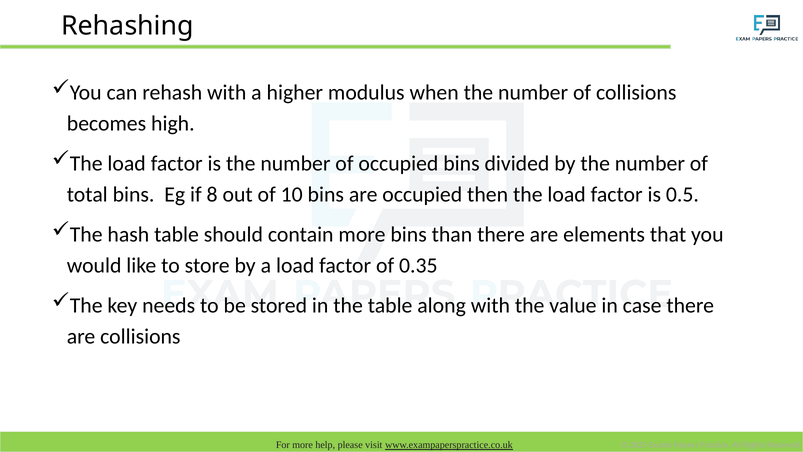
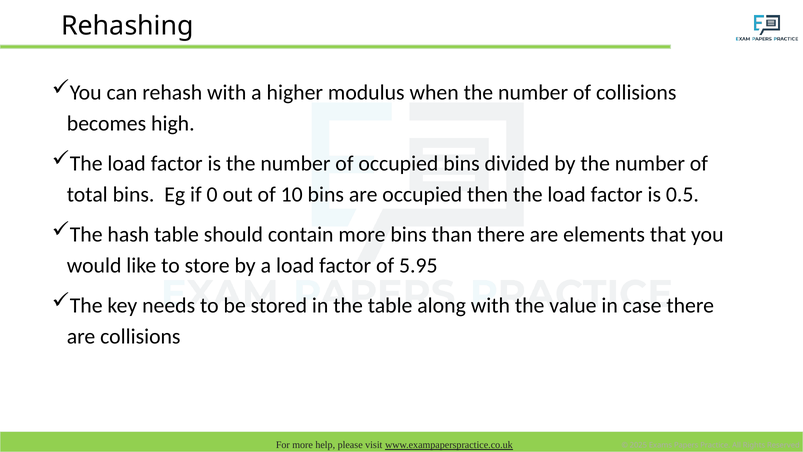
8: 8 -> 0 (212, 195)
0.35: 0.35 -> 5.95 (418, 266)
